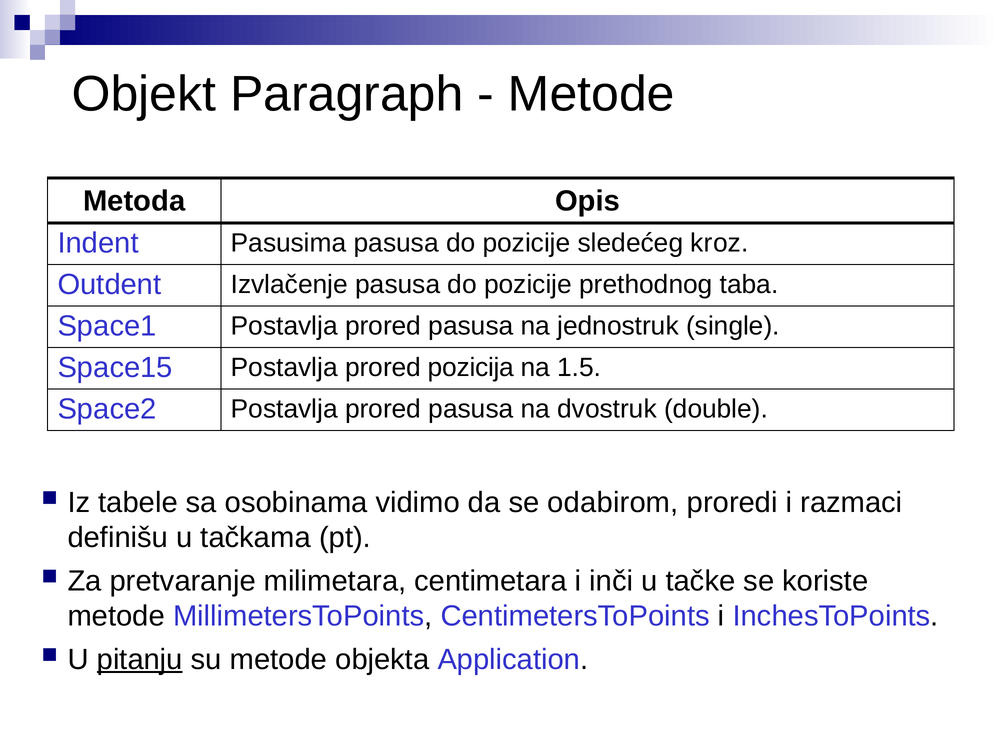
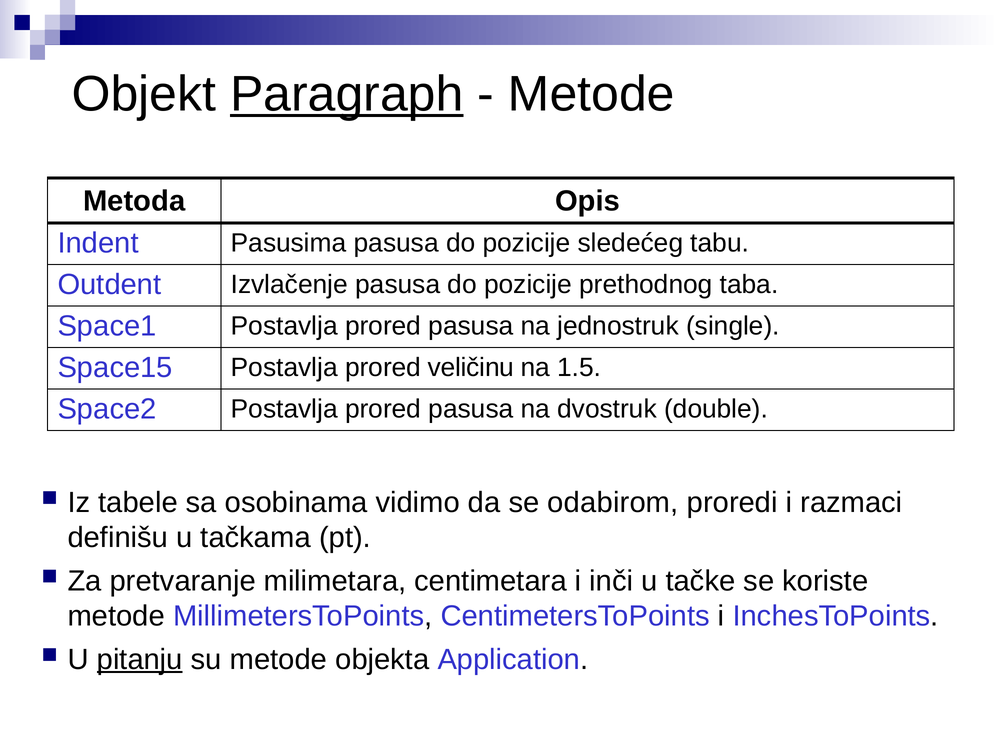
Paragraph underline: none -> present (347, 94)
kroz: kroz -> tabu (720, 243)
pozicija: pozicija -> veličinu (471, 367)
